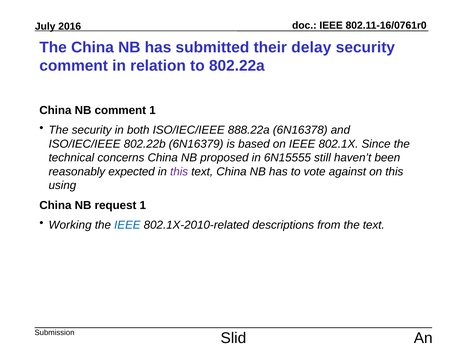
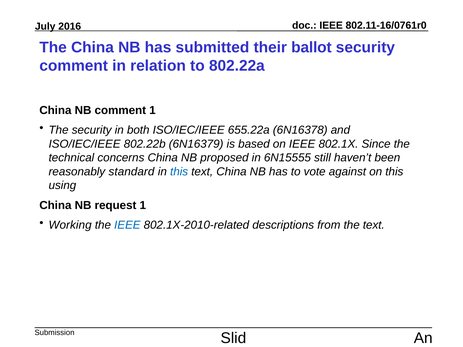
delay: delay -> ballot (311, 47)
888.22a: 888.22a -> 655.22a (249, 130)
expected: expected -> standard (131, 172)
this colour: purple -> blue (179, 172)
